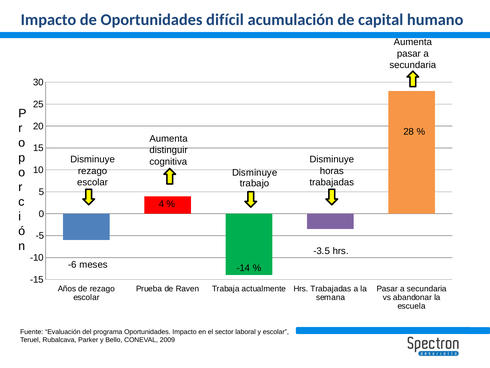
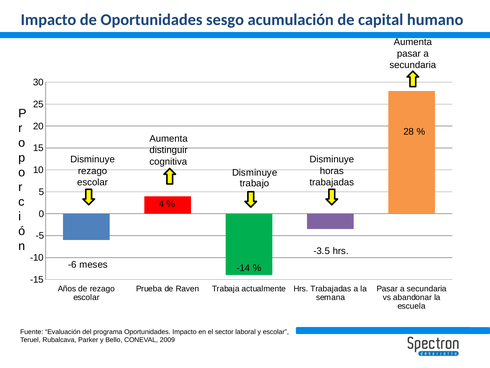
difícil: difícil -> sesgo (225, 20)
